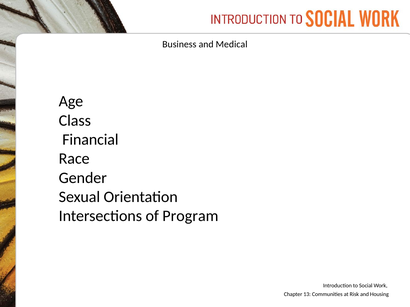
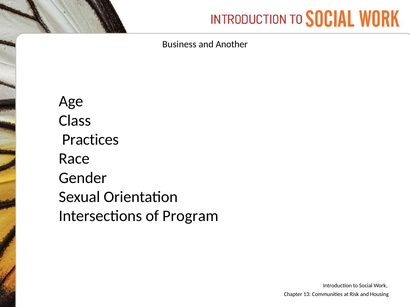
Medical: Medical -> Another (232, 44)
Financial: Financial -> Practices (90, 140)
